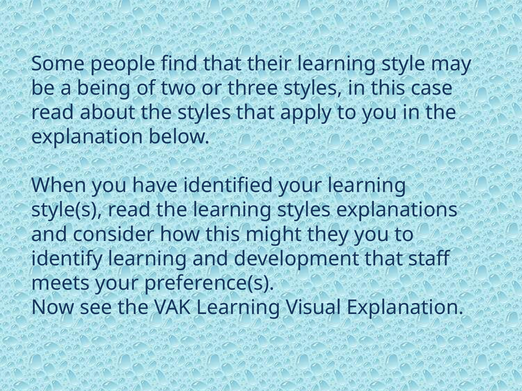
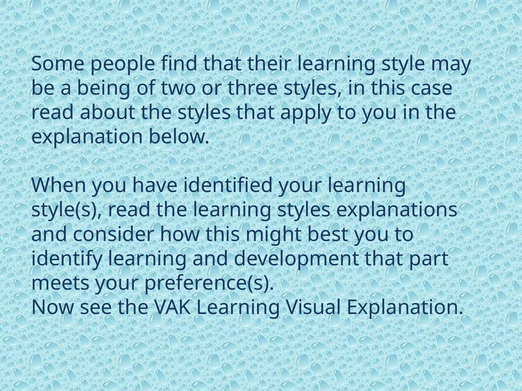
they: they -> best (328, 235)
staff: staff -> part (429, 259)
